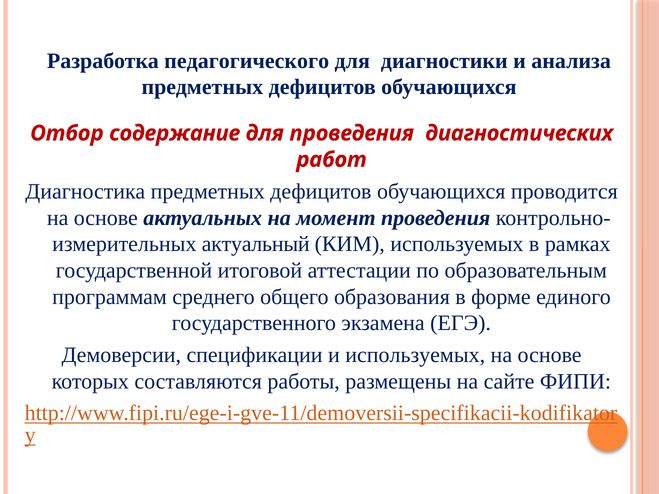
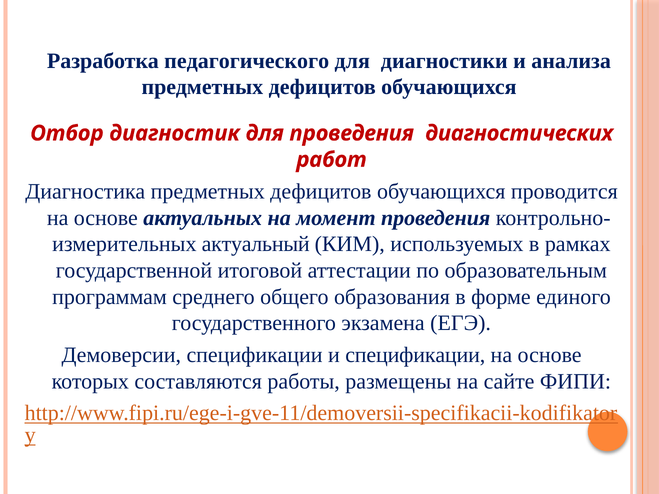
содержание: содержание -> диагностик (175, 133)
и используемых: используемых -> спецификации (415, 355)
